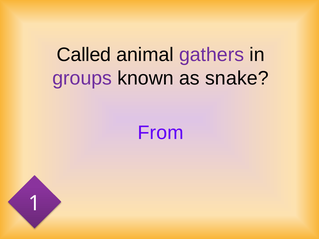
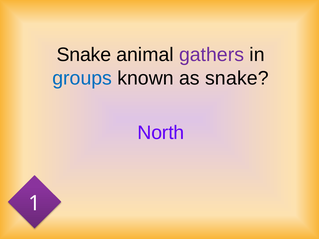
Called: Called -> Snake (84, 55)
groups colour: purple -> blue (82, 78)
From: From -> North (161, 133)
